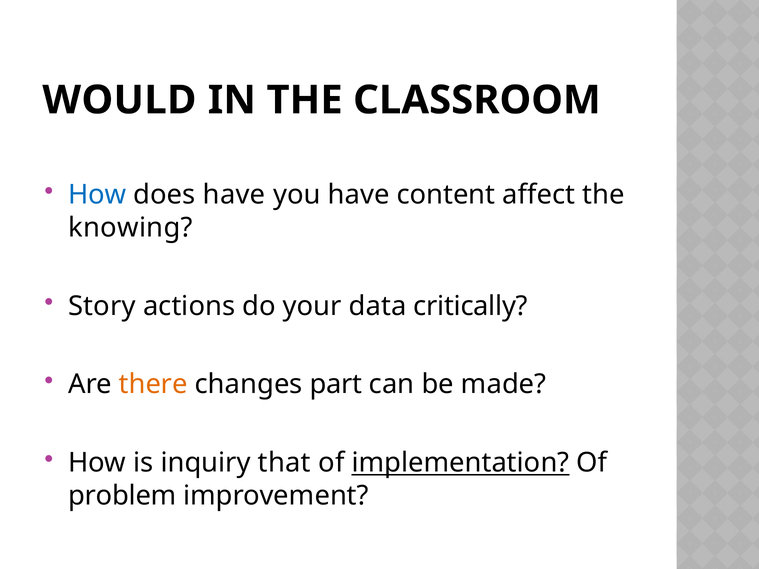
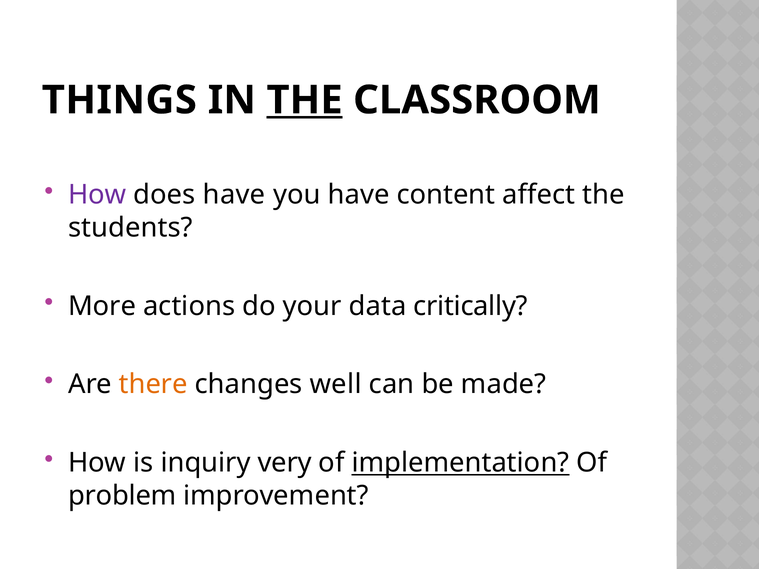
WOULD: WOULD -> THINGS (119, 100)
THE underline: none -> present (305, 100)
How colour: blue -> purple (97, 195)
knowing: knowing -> students (131, 228)
Story: Story -> More (102, 306)
part: part -> well (336, 385)
that: that -> very (285, 463)
